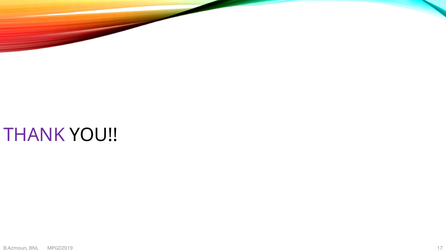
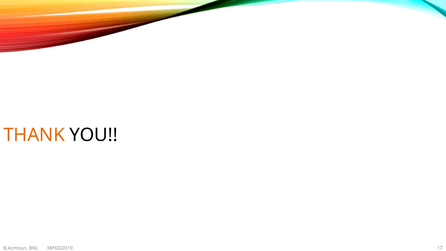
THANK colour: purple -> orange (34, 135)
